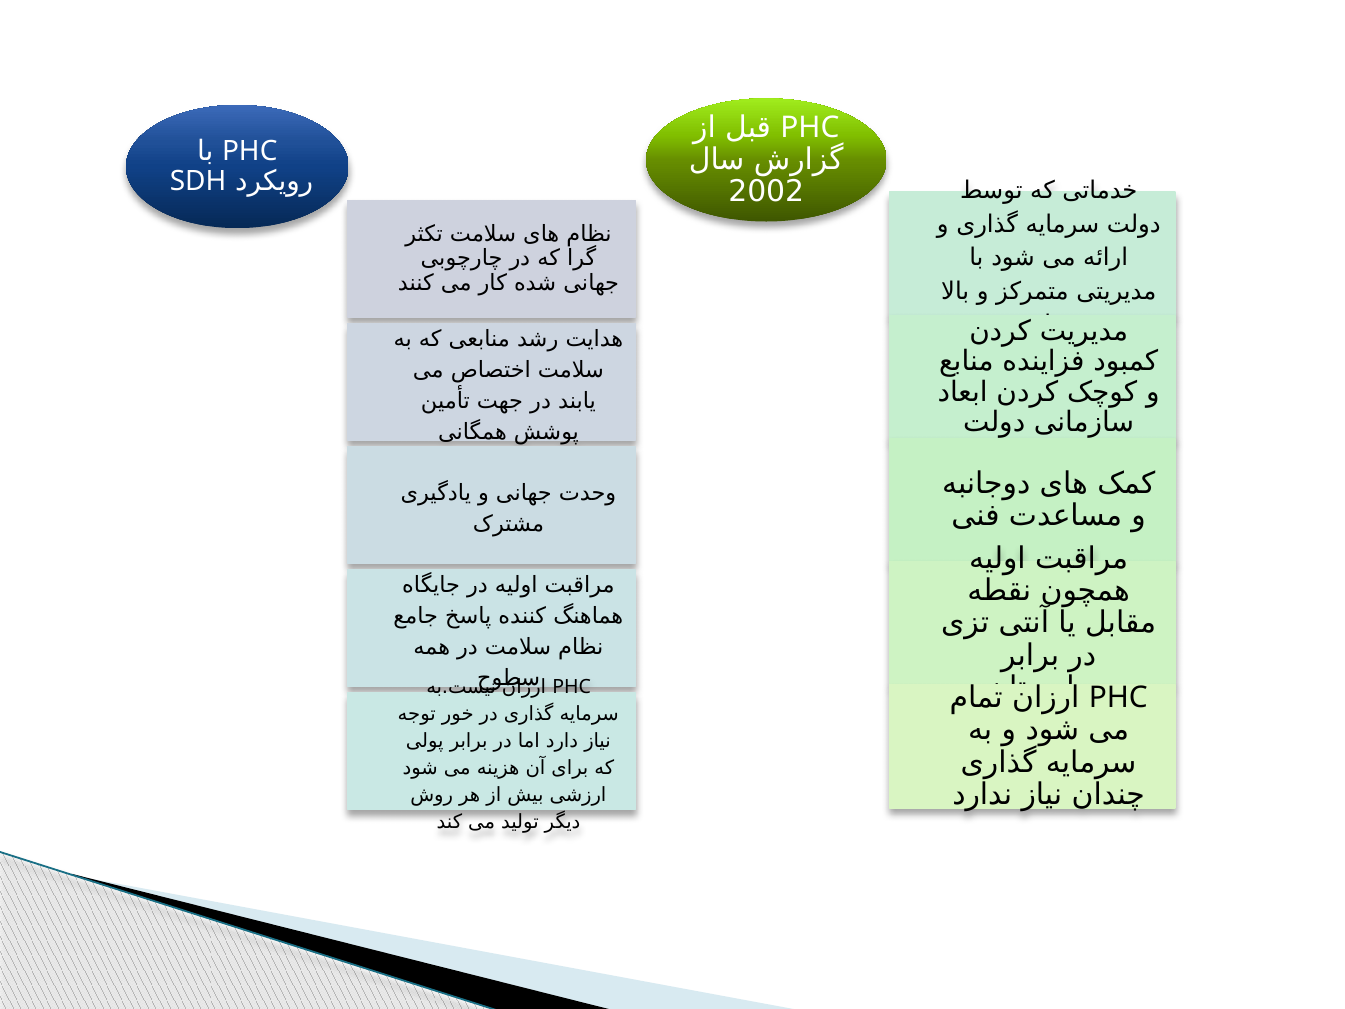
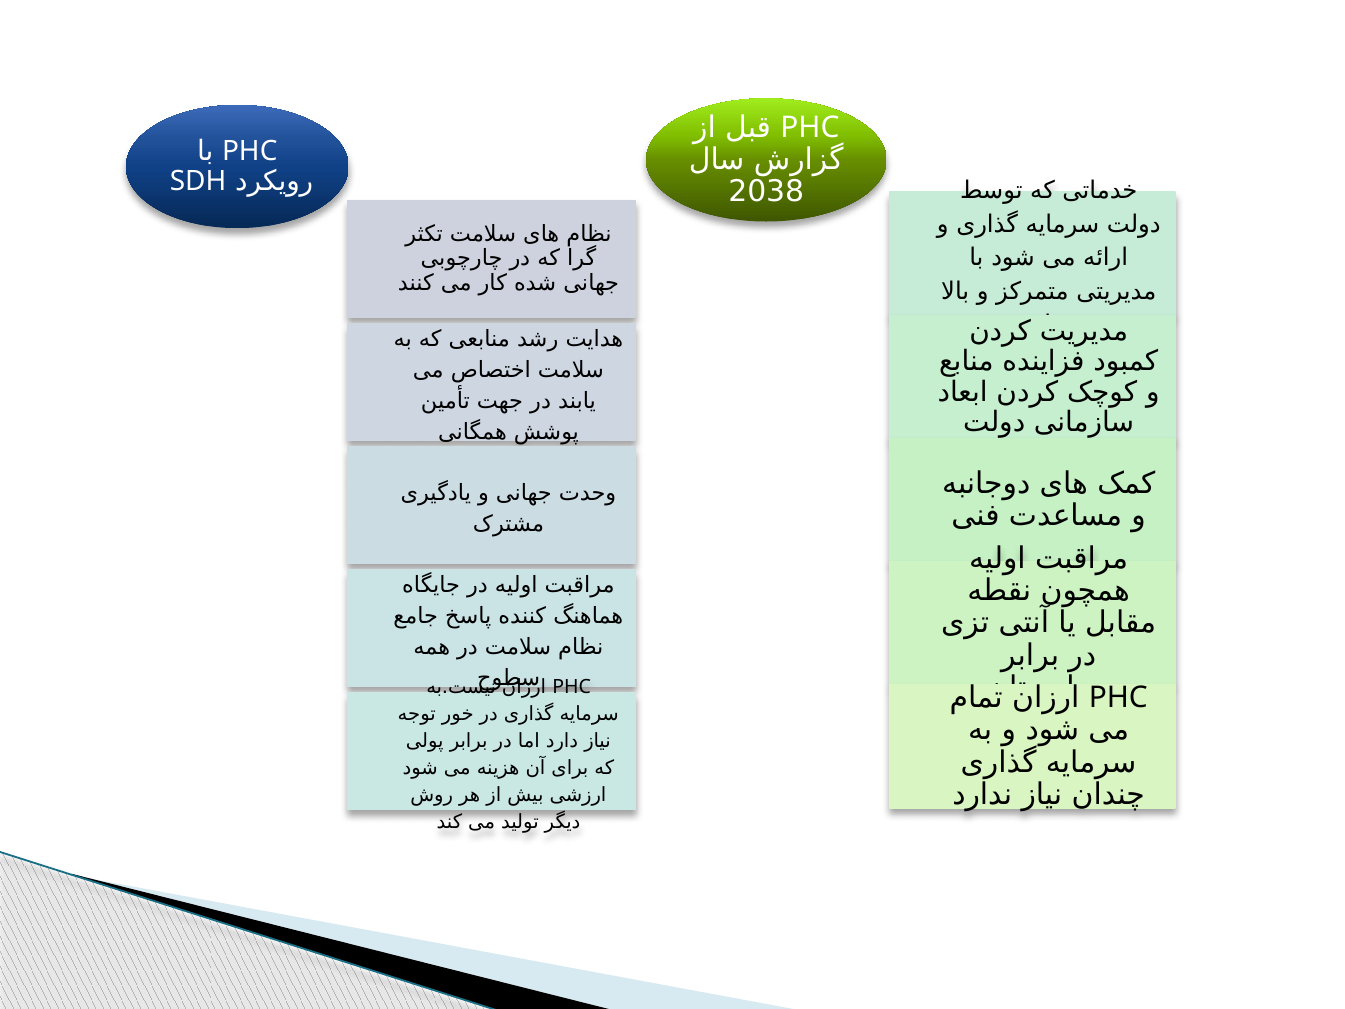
2002: 2002 -> 2038 (766, 192)
